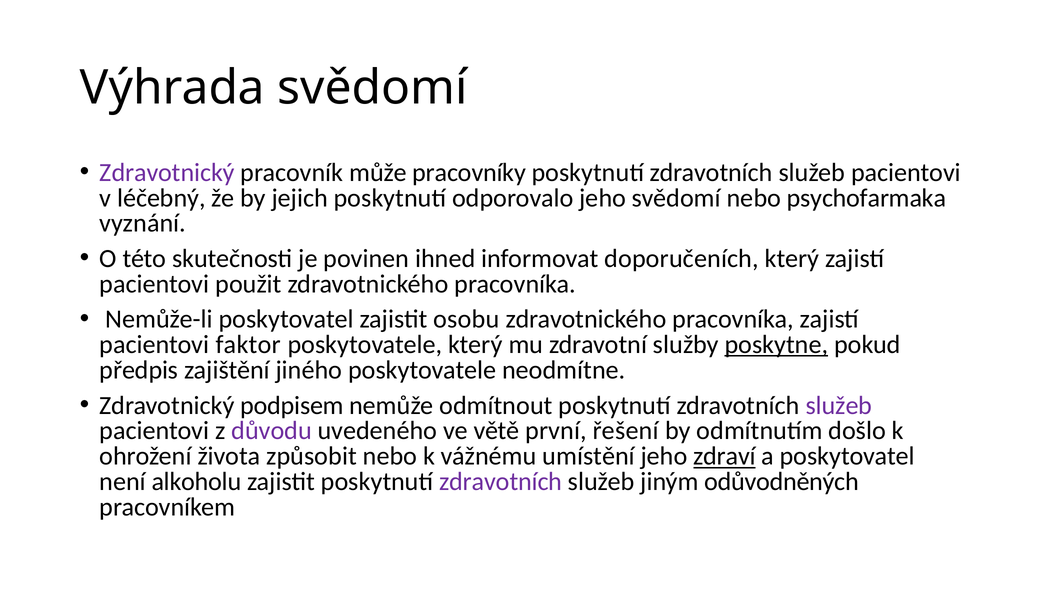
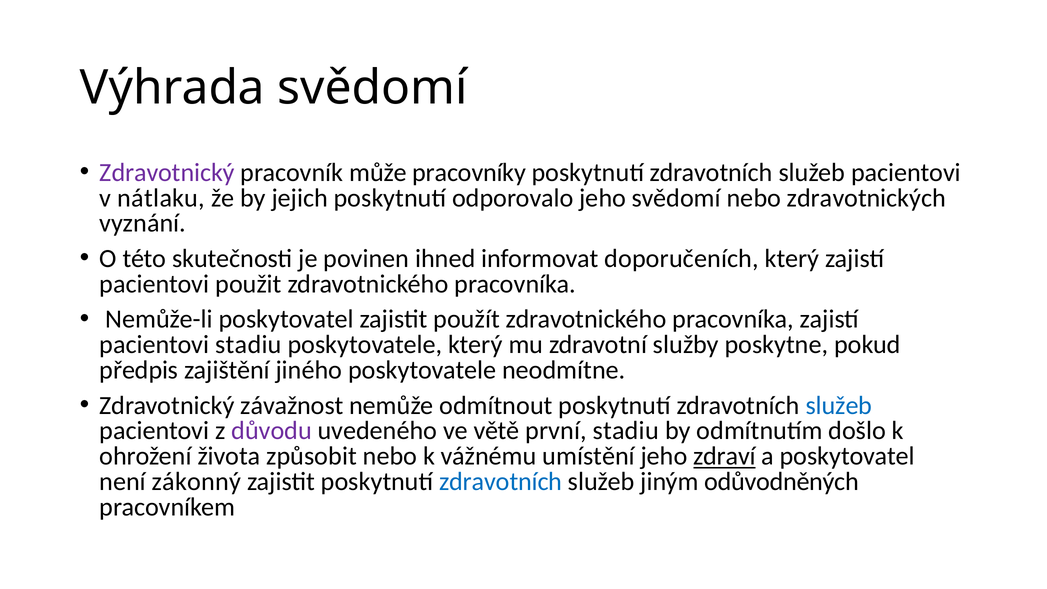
léčebný: léčebný -> nátlaku (161, 198)
psychofarmaka: psychofarmaka -> zdravotnických (866, 198)
osobu: osobu -> použít (467, 319)
pacientovi faktor: faktor -> stadiu (248, 345)
poskytne underline: present -> none (776, 345)
podpisem: podpisem -> závažnost (292, 405)
služeb colour: purple -> blue (839, 405)
první řešení: řešení -> stadiu (626, 431)
alkoholu: alkoholu -> zákonný (196, 482)
zdravotních colour: purple -> blue (501, 482)
